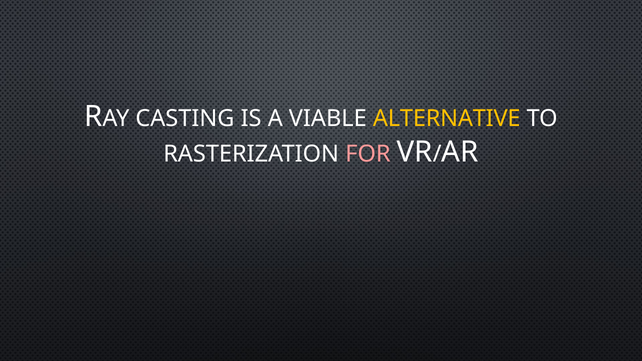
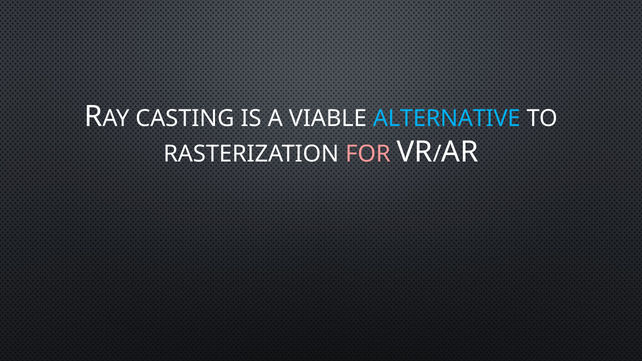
ALTERNATIVE colour: yellow -> light blue (447, 118)
